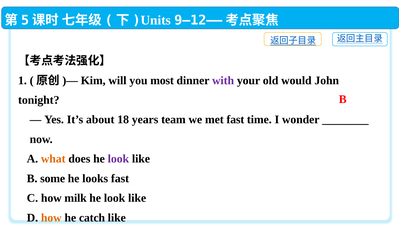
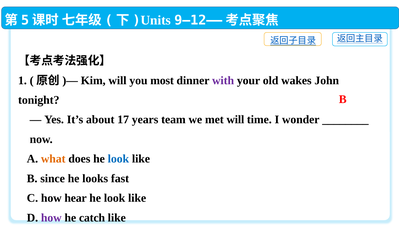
would: would -> wakes (296, 80)
18: 18 -> 17 (123, 119)
met fast: fast -> will (235, 119)
look colour: purple -> blue (118, 158)
some: some -> since (53, 178)
milk: milk -> hear (76, 198)
how colour: orange -> purple (51, 217)
